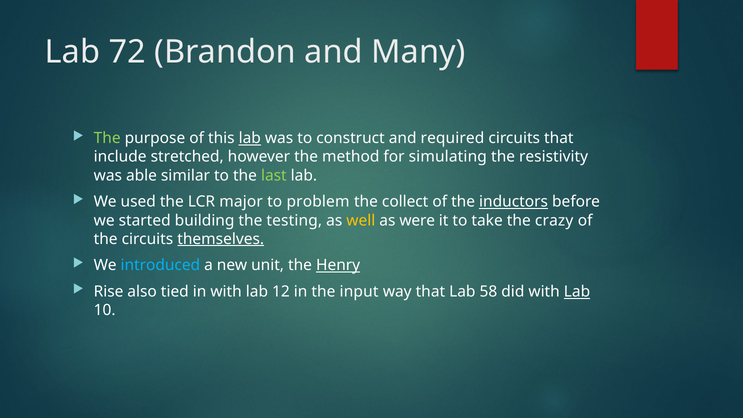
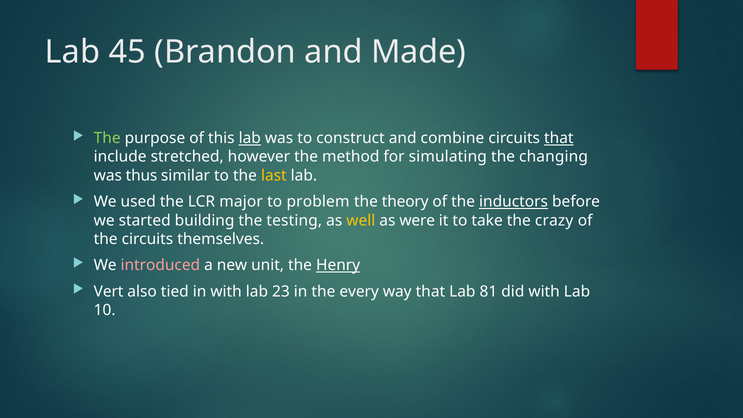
72: 72 -> 45 (127, 52)
Many: Many -> Made (419, 52)
required: required -> combine (452, 138)
that underline: none -> present (559, 138)
resistivity: resistivity -> changing (553, 157)
able: able -> thus (142, 175)
last colour: light green -> yellow (274, 175)
collect: collect -> theory (405, 202)
themselves underline: present -> none (221, 239)
introduced colour: light blue -> pink (160, 265)
Rise: Rise -> Vert (109, 292)
12: 12 -> 23 (281, 292)
input: input -> every (359, 292)
58: 58 -> 81 (488, 292)
Lab underline: present -> none (577, 292)
